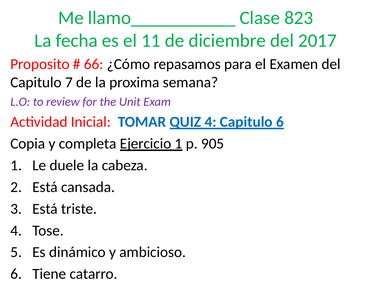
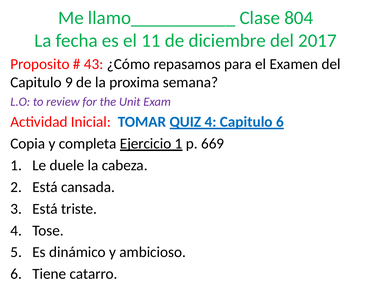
823: 823 -> 804 (299, 18)
66: 66 -> 43 (94, 64)
7: 7 -> 9 (69, 82)
905: 905 -> 669 (213, 144)
